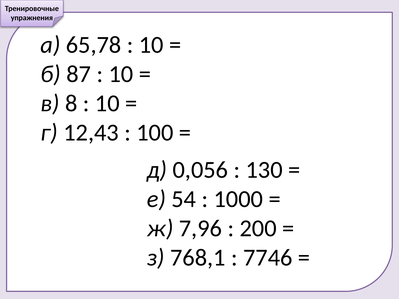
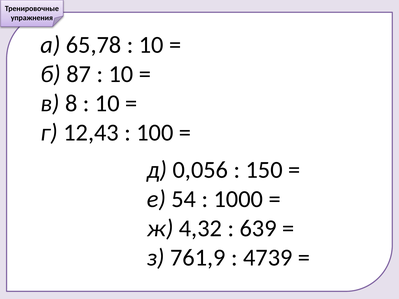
130: 130 -> 150 (264, 170)
7,96: 7,96 -> 4,32 (200, 229)
200: 200 -> 639 (258, 229)
768,1: 768,1 -> 761,9 (198, 258)
7746: 7746 -> 4739 (268, 258)
